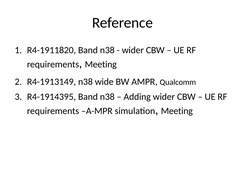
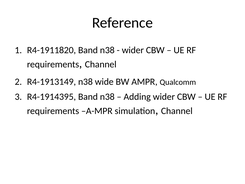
Meeting: Meeting -> Channel (101, 64)
Meeting: Meeting -> Channel (177, 111)
